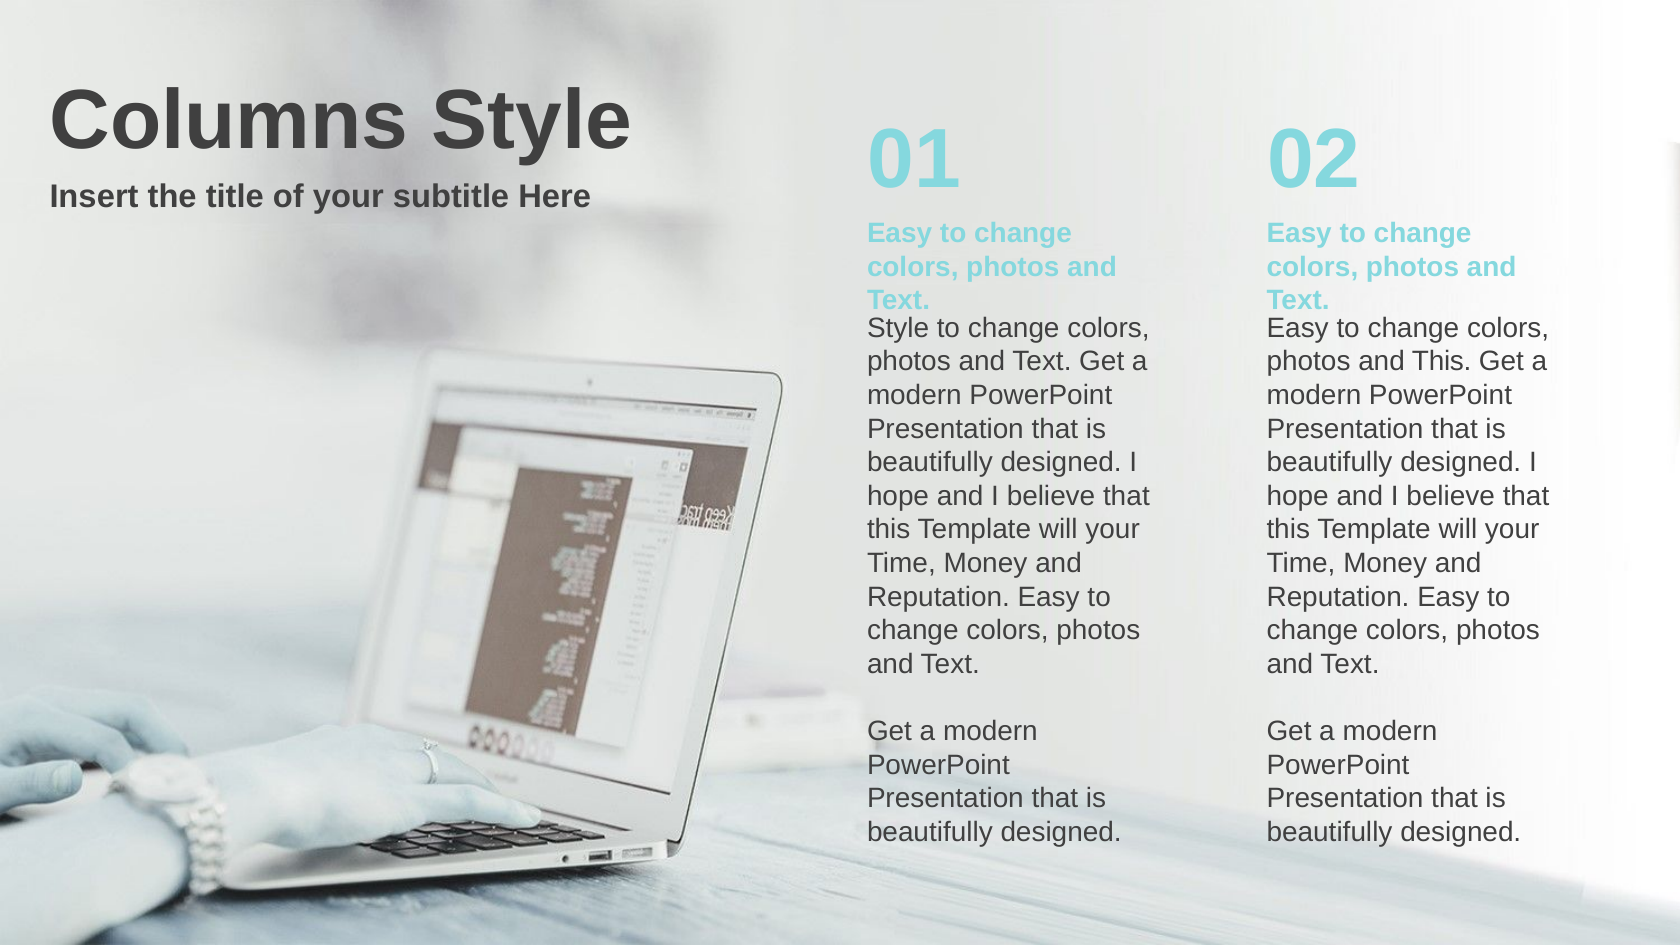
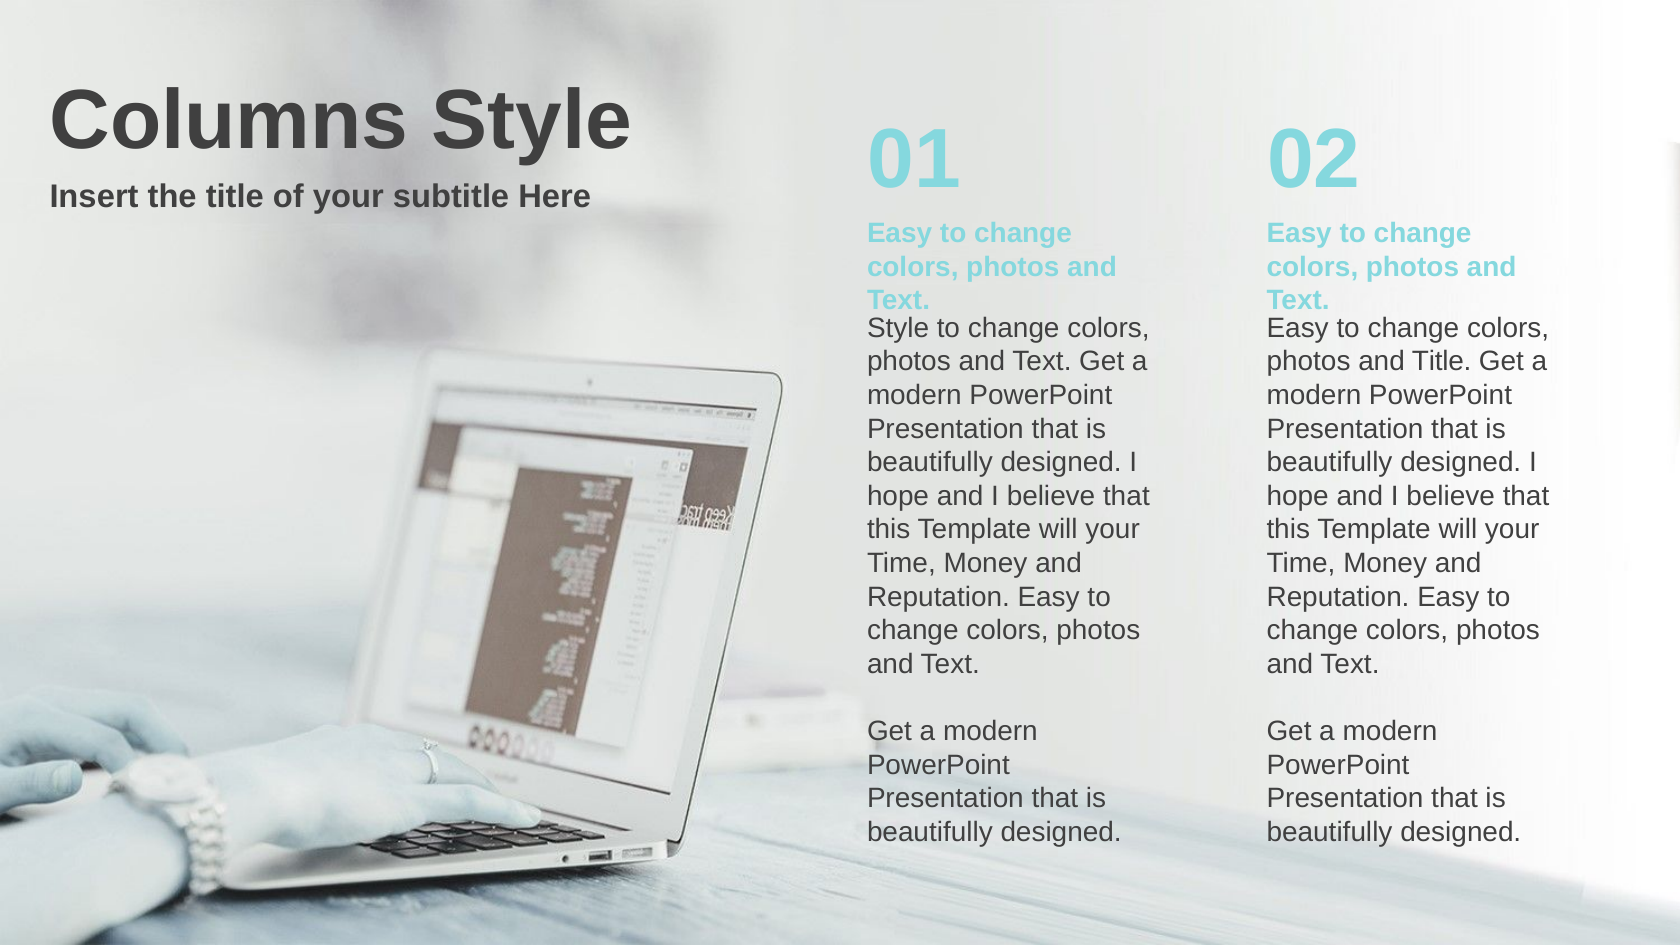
and This: This -> Title (1442, 362)
